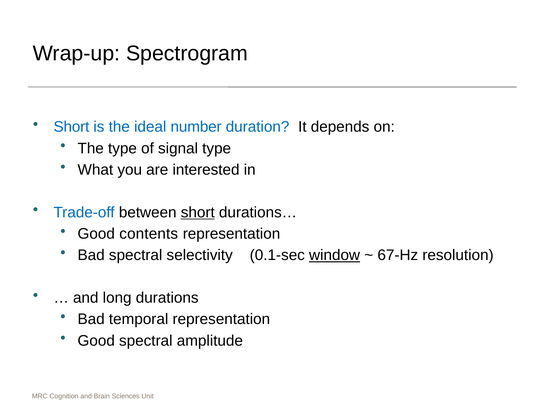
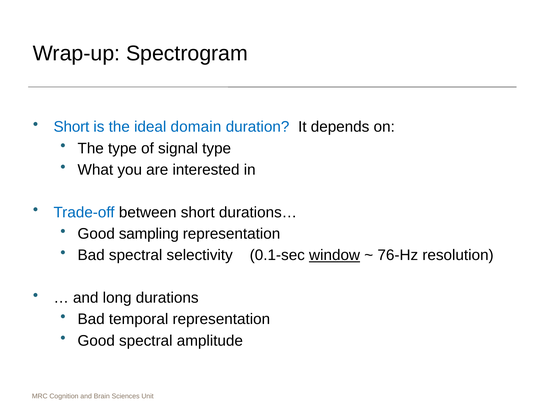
number: number -> domain (196, 127)
short underline: present -> none (198, 212)
contents: contents -> sampling (149, 234)
67-Hz: 67-Hz -> 76-Hz (398, 255)
